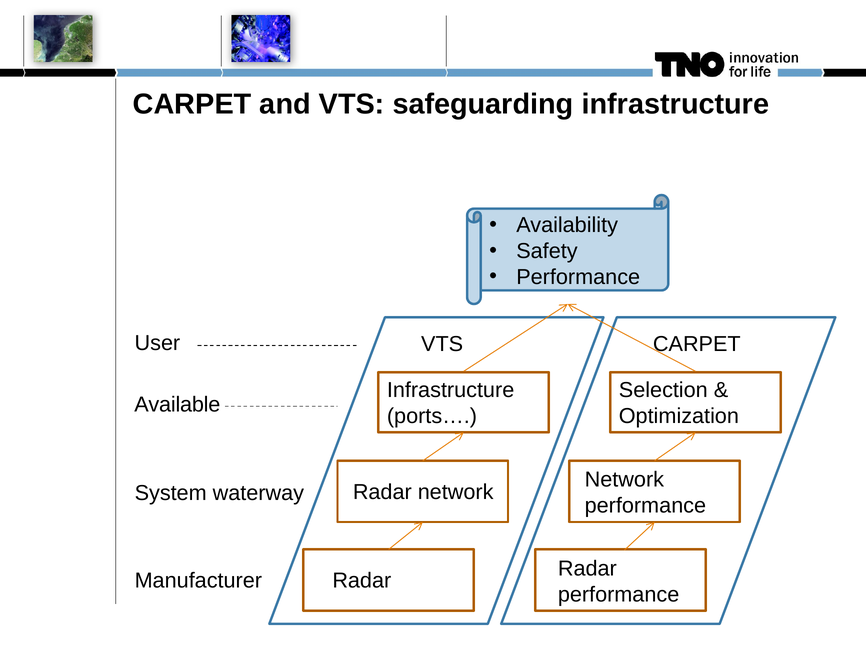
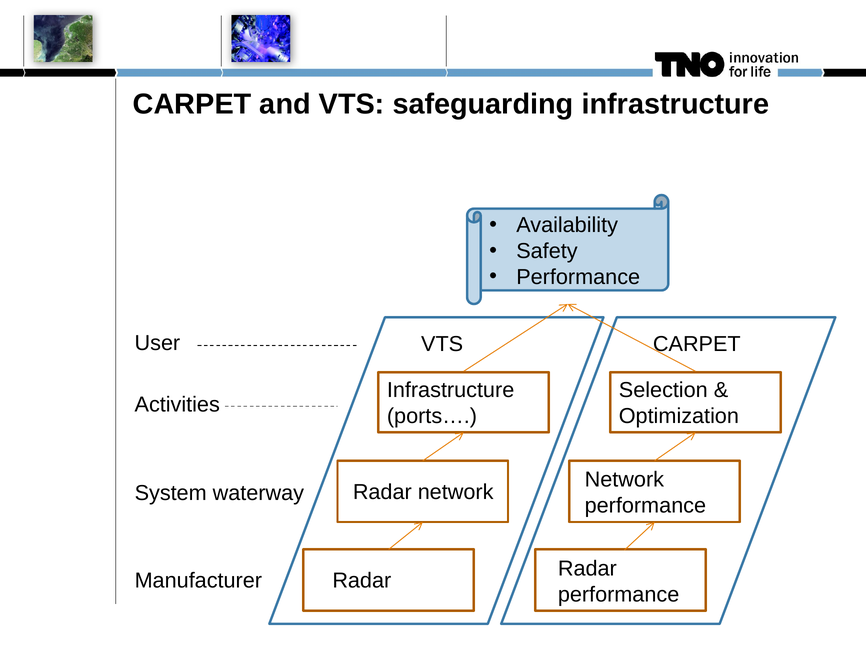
Available: Available -> Activities (177, 405)
